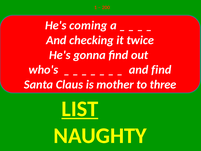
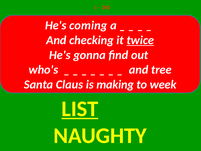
twice underline: none -> present (140, 40)
and find: find -> tree (161, 70)
mother: mother -> making (115, 84)
three: three -> week (163, 84)
